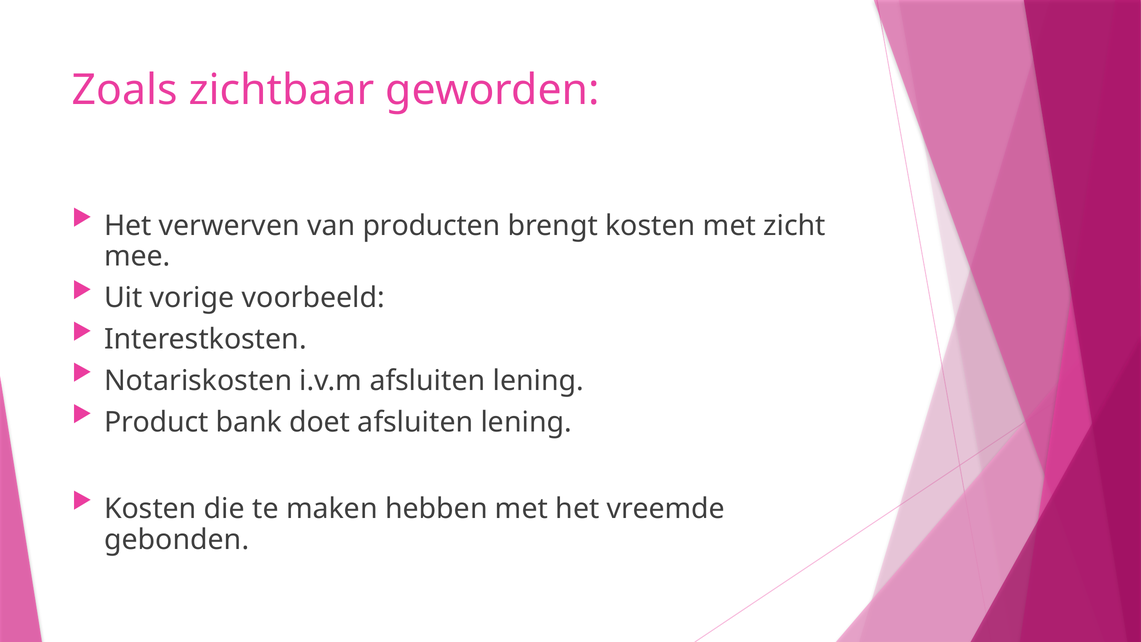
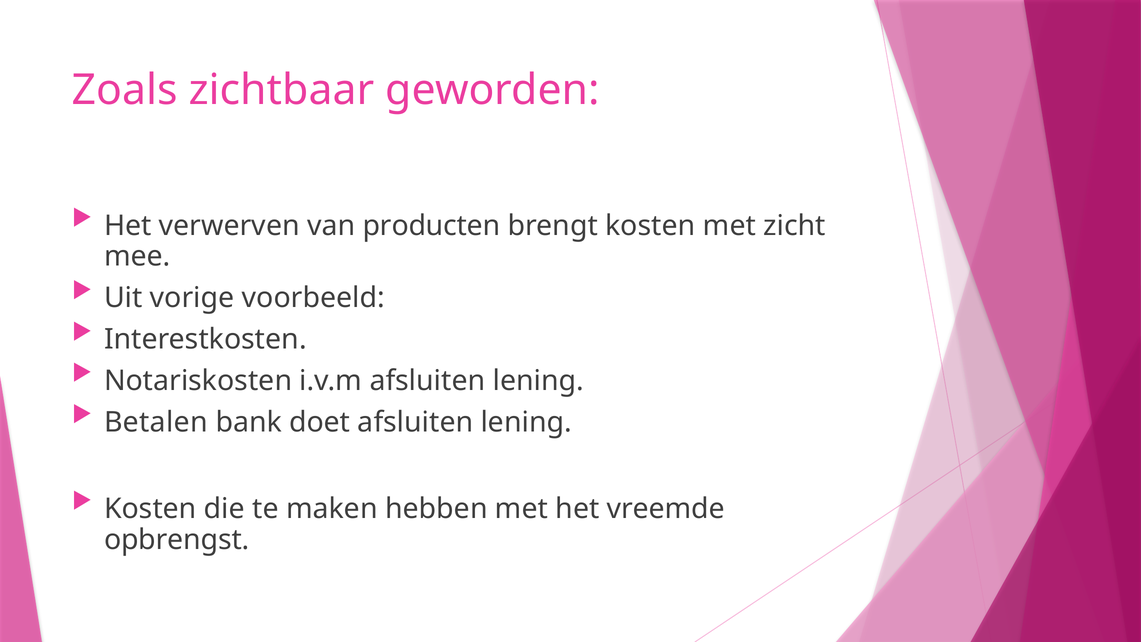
Product: Product -> Betalen (156, 422)
gebonden: gebonden -> opbrengst (177, 539)
